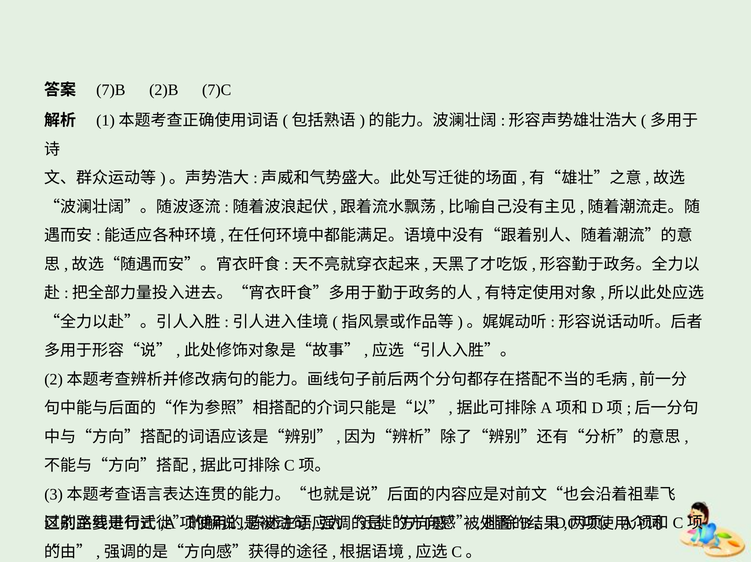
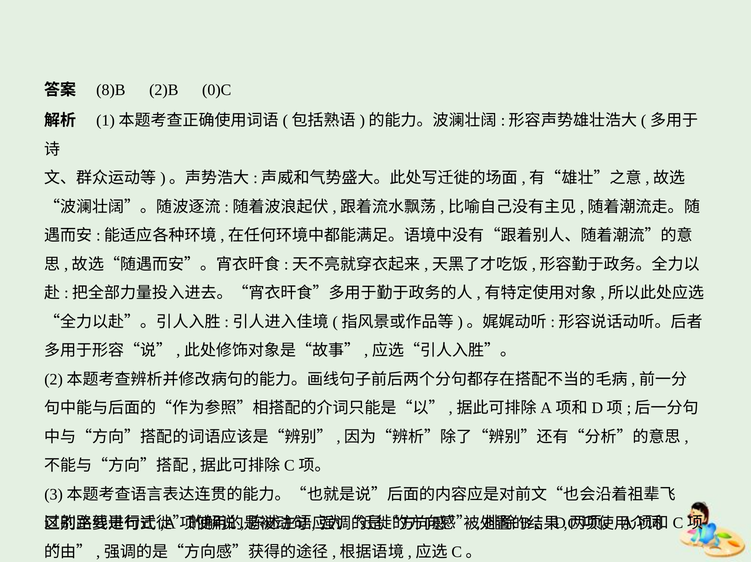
7)B: 7)B -> 8)B (111, 90)
7)C: 7)C -> 0)C (217, 90)
